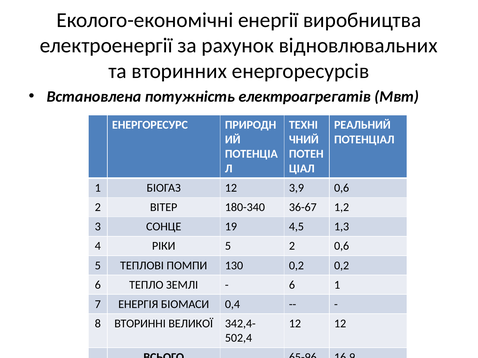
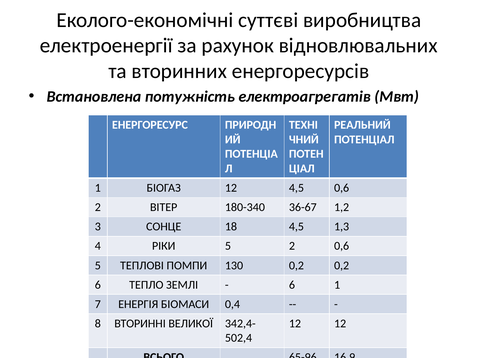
енергії: енергії -> суттєві (268, 20)
12 3,9: 3,9 -> 4,5 (296, 188)
19: 19 -> 18 (231, 227)
